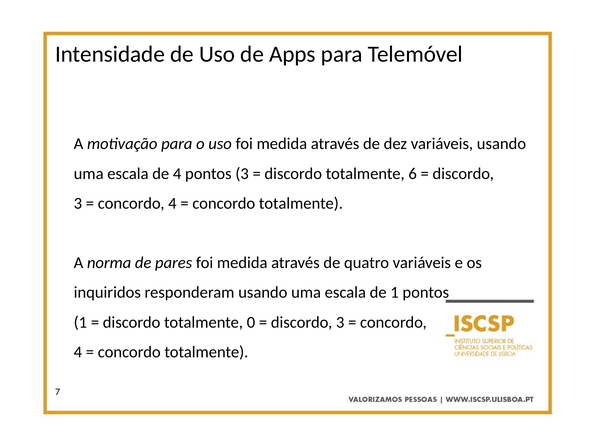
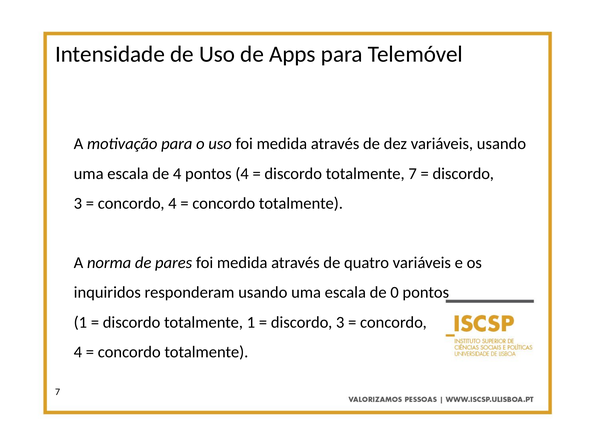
pontos 3: 3 -> 4 (242, 174)
totalmente 6: 6 -> 7 (413, 174)
de 1: 1 -> 0 (395, 293)
totalmente 0: 0 -> 1 (251, 322)
